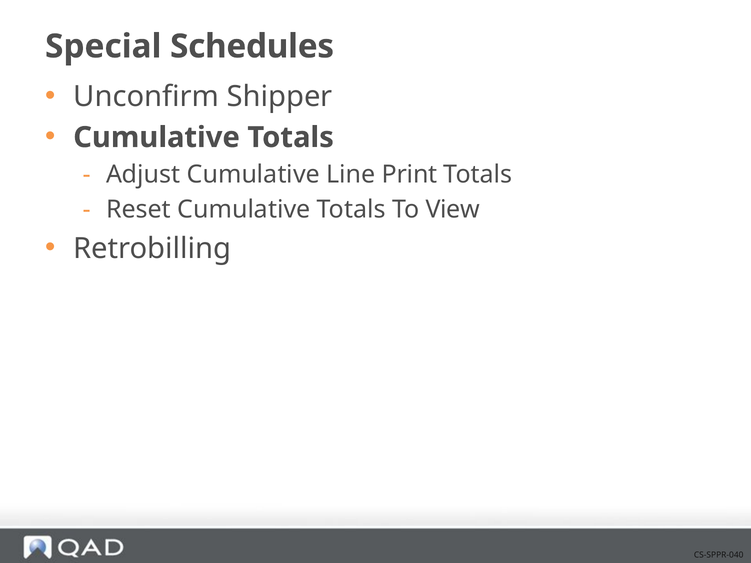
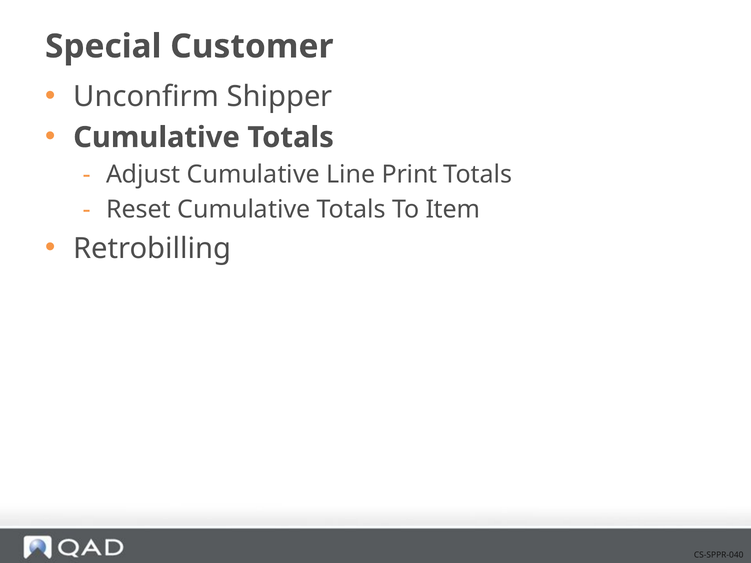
Schedules: Schedules -> Customer (252, 46)
View: View -> Item (453, 210)
